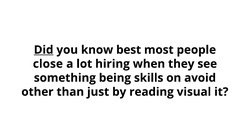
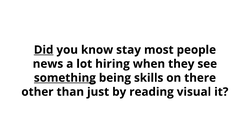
best: best -> stay (129, 50)
close: close -> news (48, 64)
something underline: none -> present (65, 78)
avoid: avoid -> there (200, 78)
